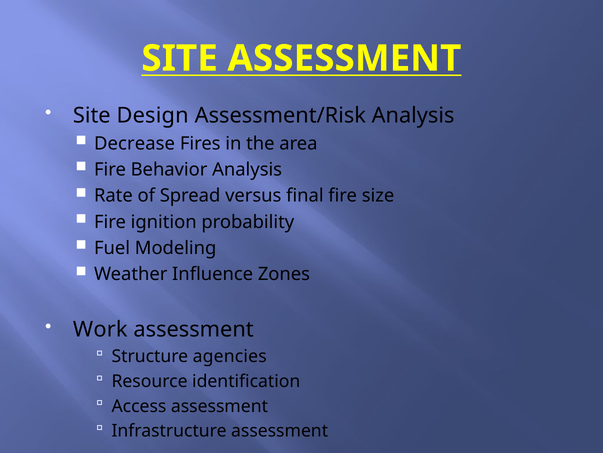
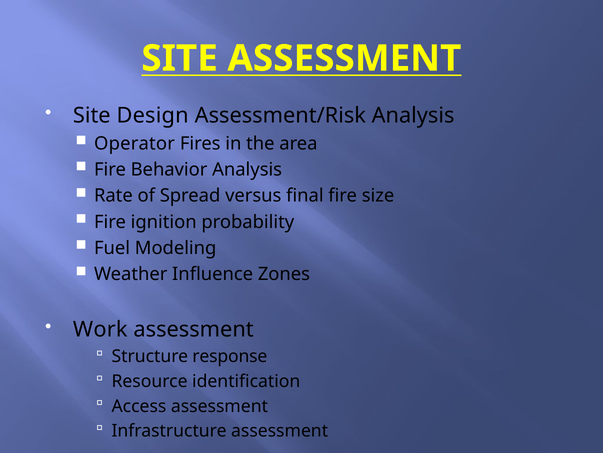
Decrease: Decrease -> Operator (134, 143)
agencies: agencies -> response (230, 356)
